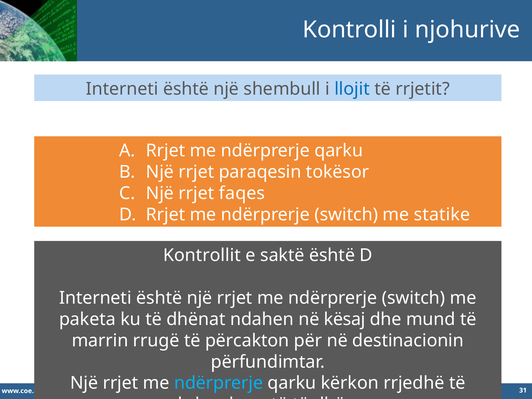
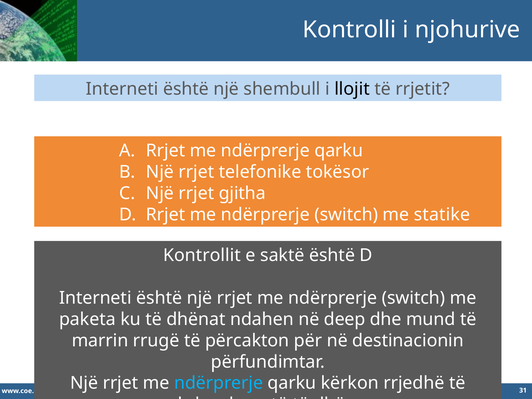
llojit colour: blue -> black (352, 89)
paraqesin: paraqesin -> telefonike (260, 172)
faqes: faqes -> gjitha (242, 193)
kësaj: kësaj -> deep (345, 319)
